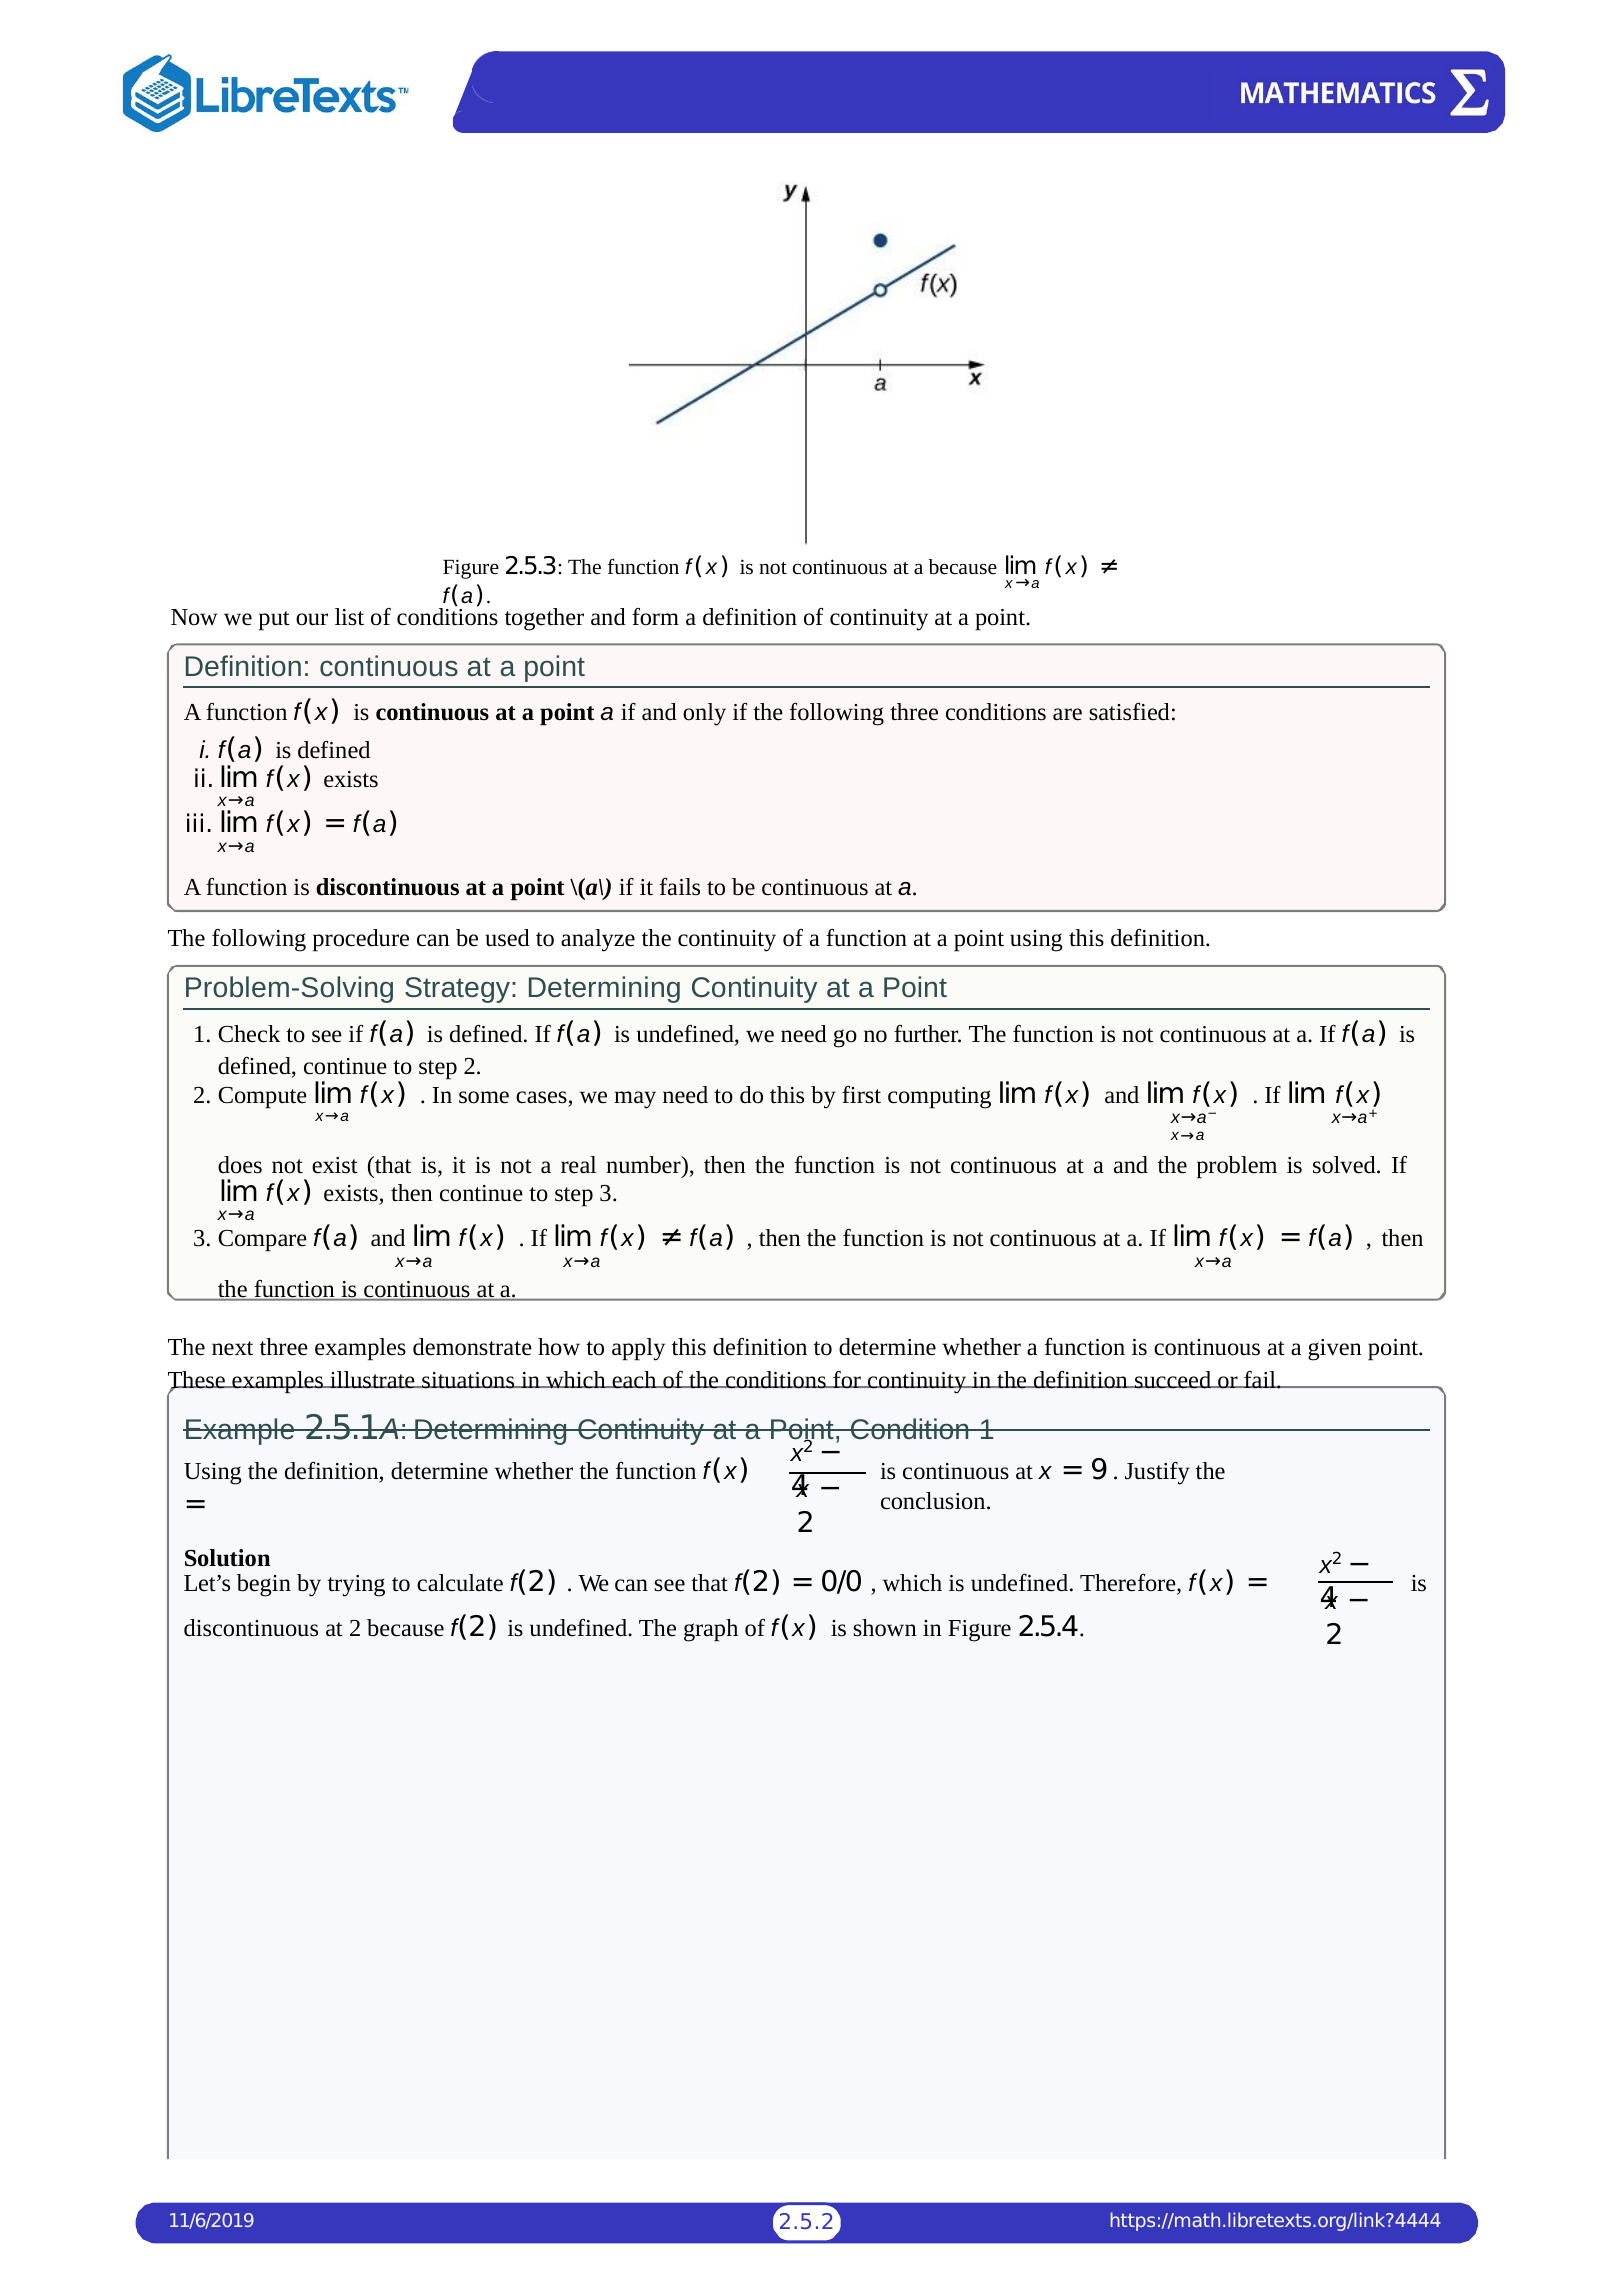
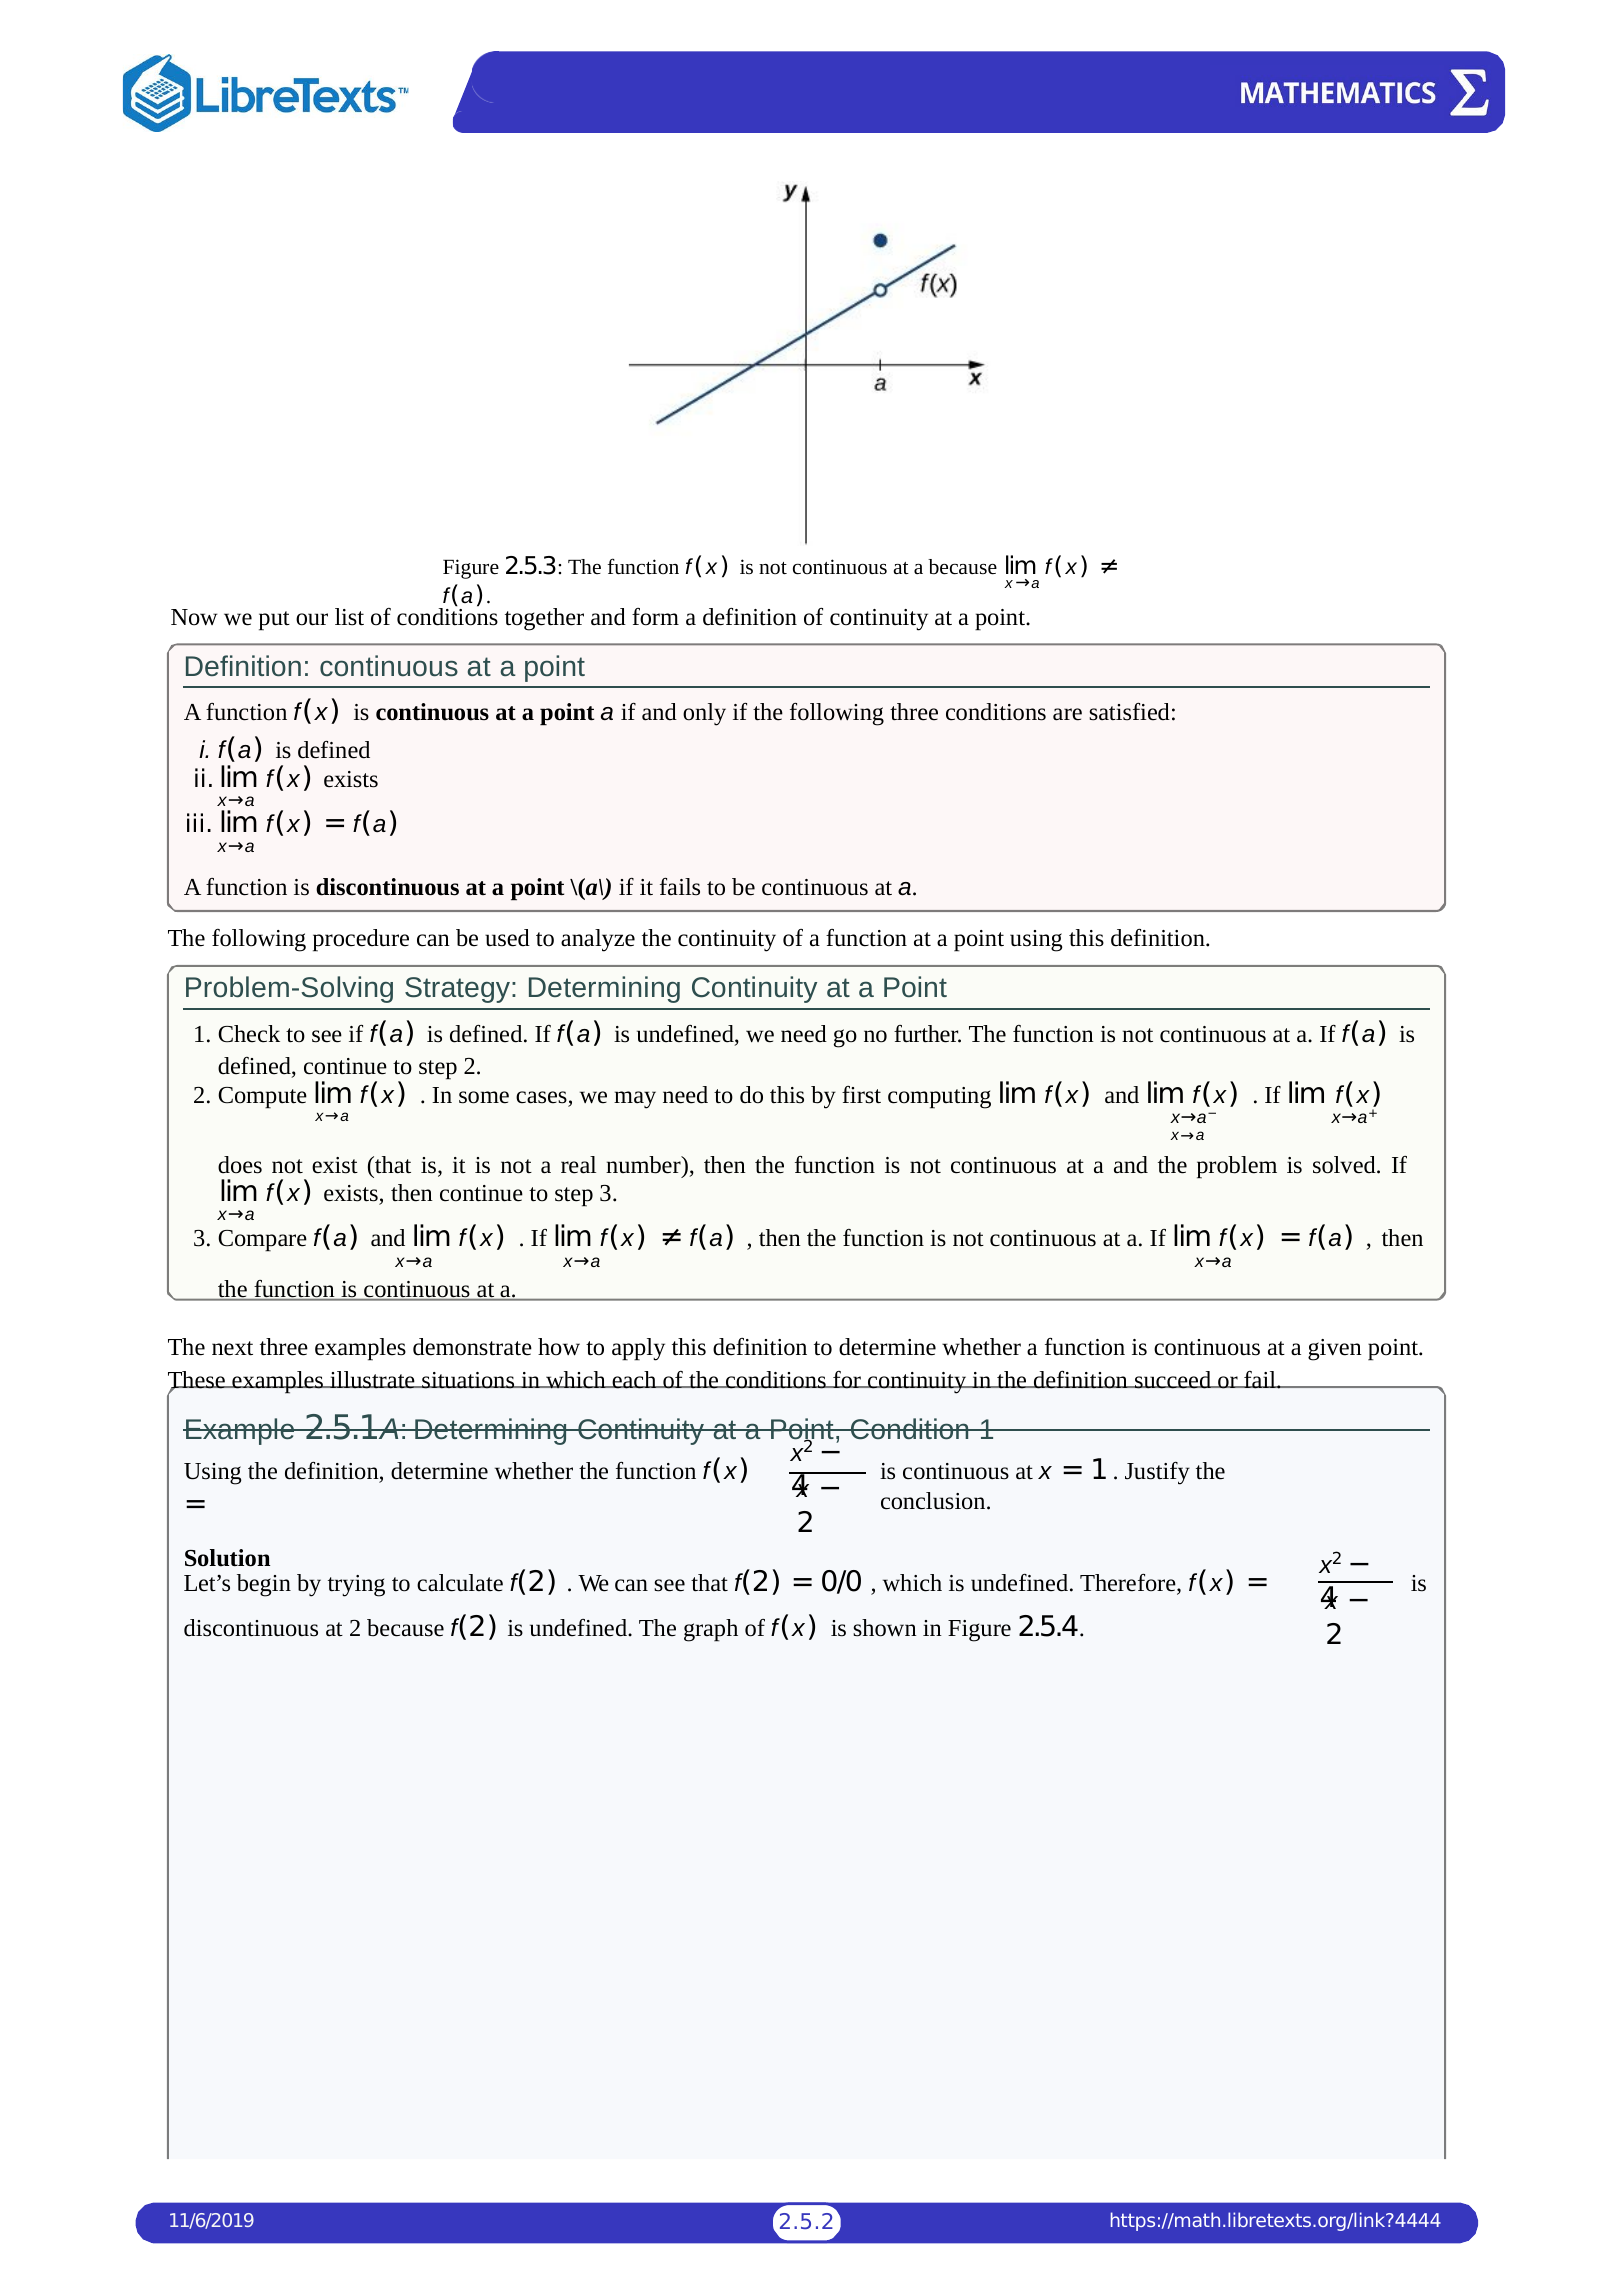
9: 9 -> 1 (1099, 1470)
